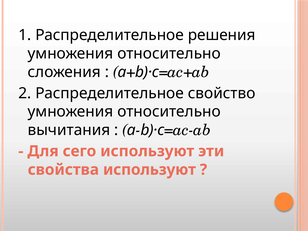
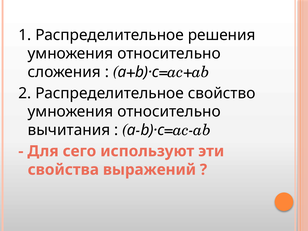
свойства используют: используют -> выражений (149, 170)
